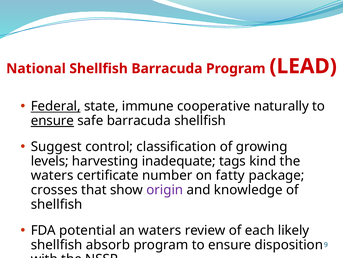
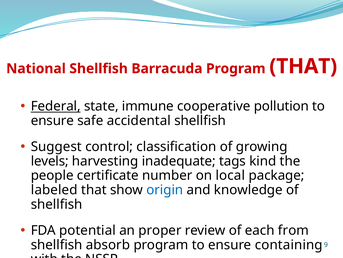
Program LEAD: LEAD -> THAT (303, 66)
naturally: naturally -> pollution (281, 106)
ensure underline: present -> none (52, 120)
safe barracuda: barracuda -> accidental (139, 120)
waters: waters -> people (52, 175)
fatty: fatty -> local (230, 175)
crosses: crosses -> labeled (54, 189)
origin colour: purple -> blue (165, 189)
an waters: waters -> proper (160, 230)
likely: likely -> from (293, 230)
disposition: disposition -> containing (289, 244)
